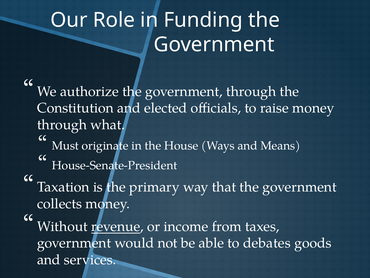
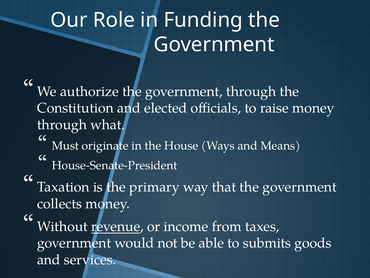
debates: debates -> submits (267, 243)
